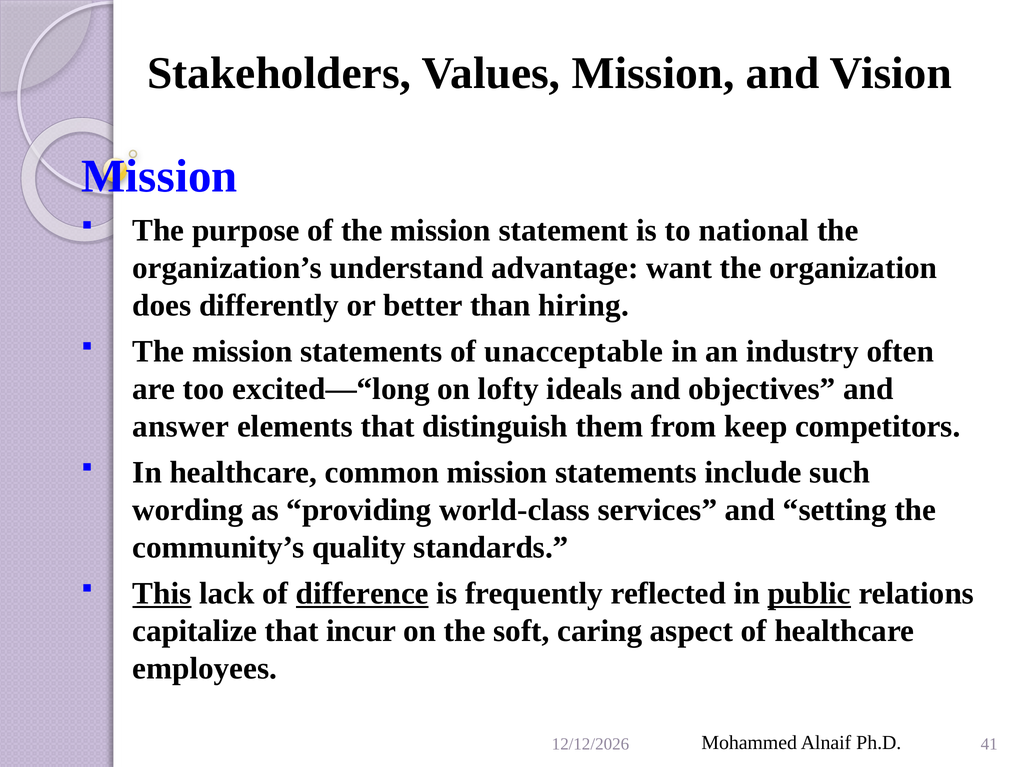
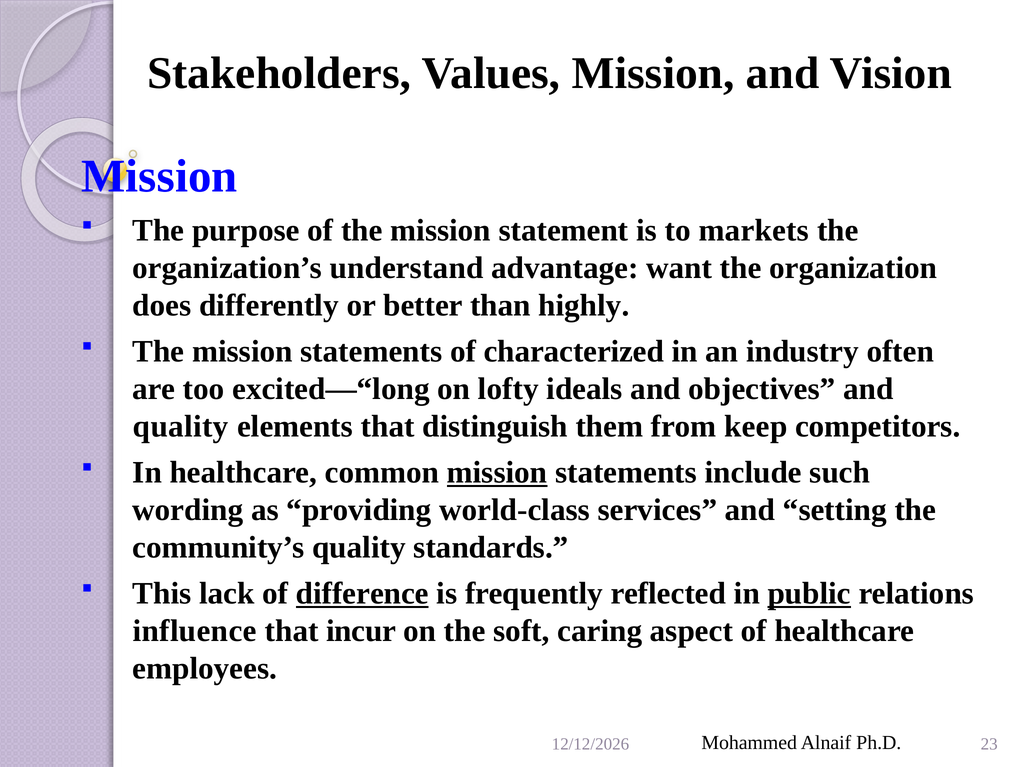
national: national -> markets (754, 231)
hiring: hiring -> highly (584, 306)
unacceptable: unacceptable -> characterized (574, 352)
answer: answer -> quality (181, 427)
mission underline: none -> present (497, 473)
This underline: present -> none (162, 594)
capitalize: capitalize -> influence (195, 631)
41: 41 -> 23 (989, 745)
